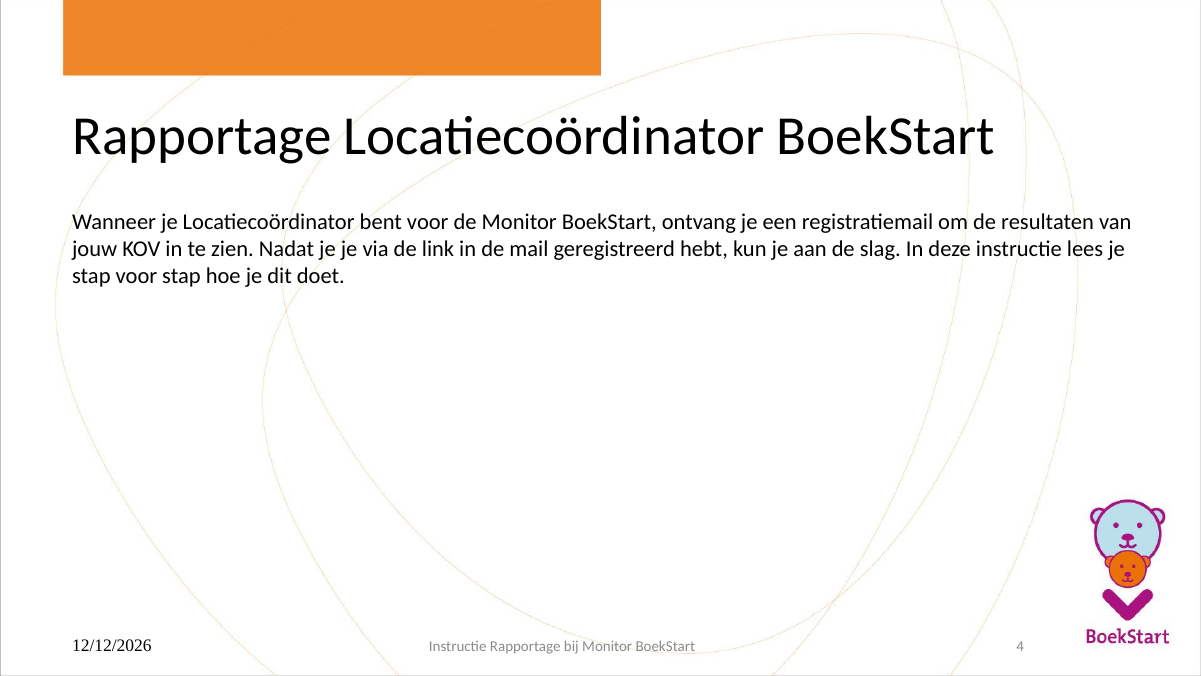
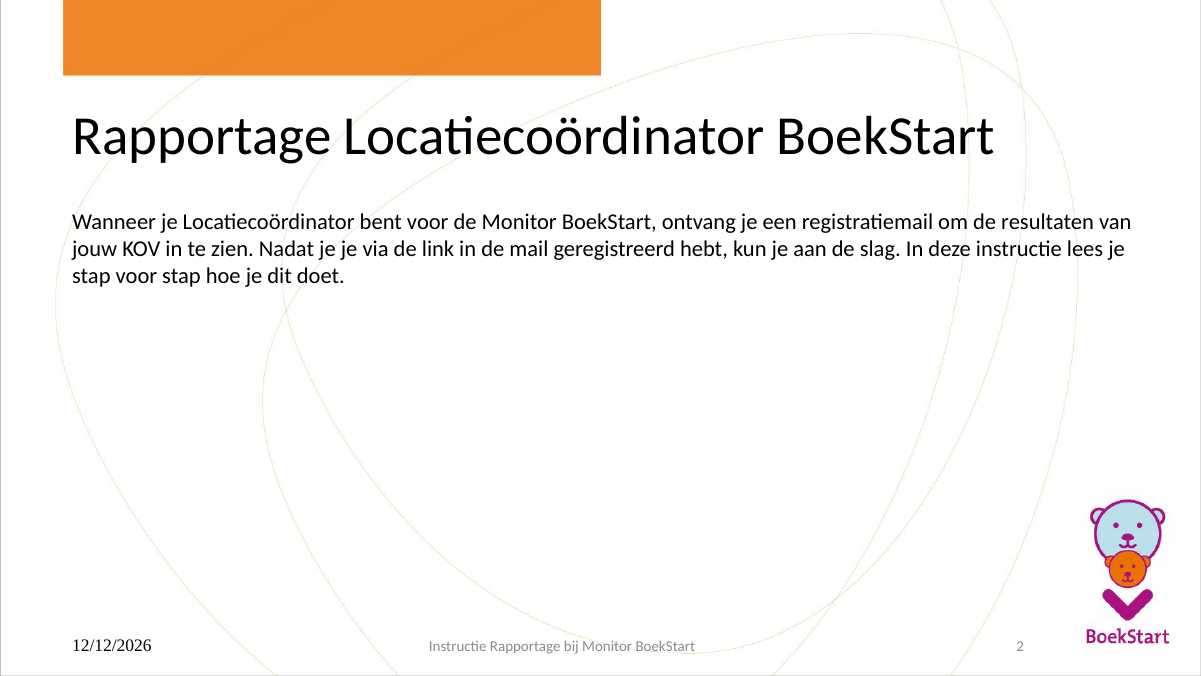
4: 4 -> 2 (1020, 646)
